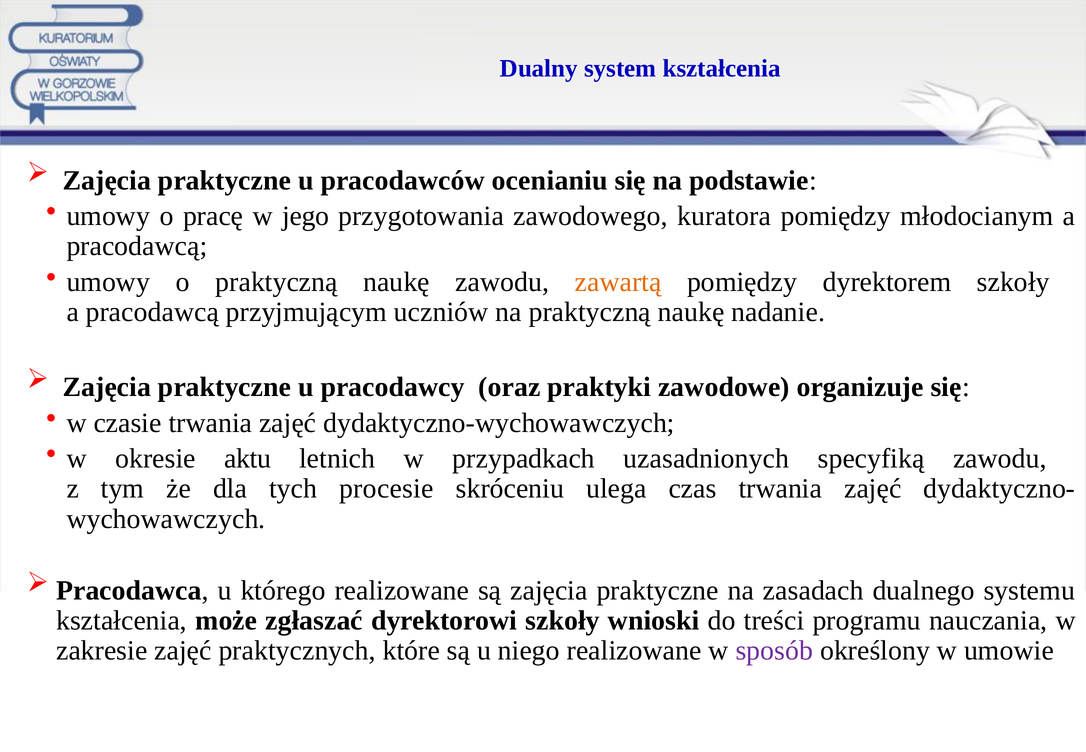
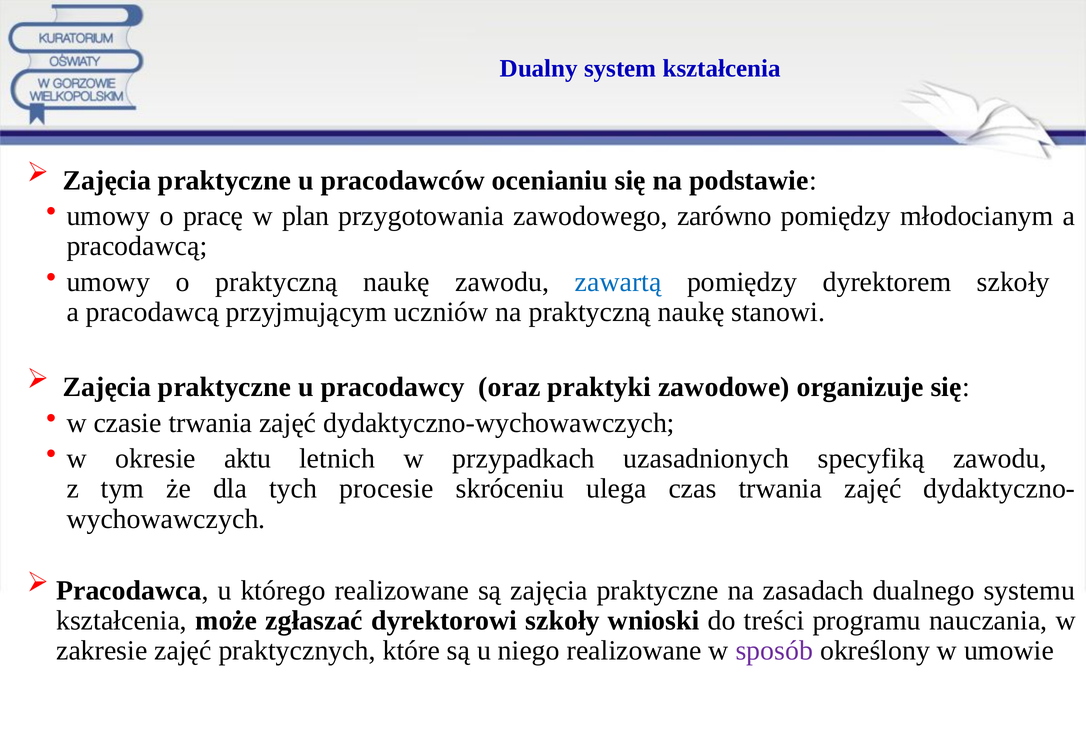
jego: jego -> plan (306, 216)
kuratora: kuratora -> zarówno (724, 216)
zawartą colour: orange -> blue (618, 282)
nadanie: nadanie -> stanowi (778, 312)
